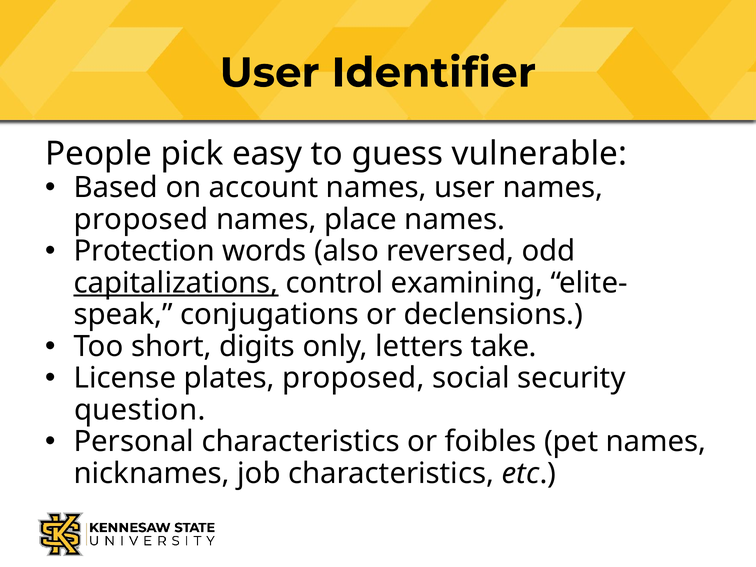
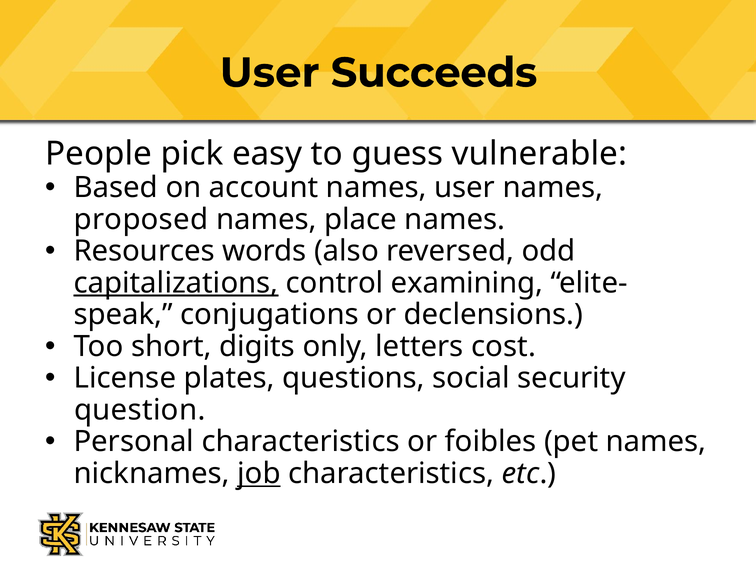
Identifier: Identifier -> Succeeds (434, 73)
Protection: Protection -> Resources (144, 251)
take: take -> cost (504, 346)
plates proposed: proposed -> questions (354, 378)
job underline: none -> present (259, 474)
